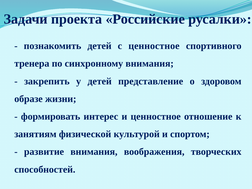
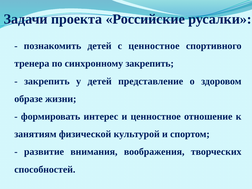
синхронному внимания: внимания -> закрепить (150, 64)
